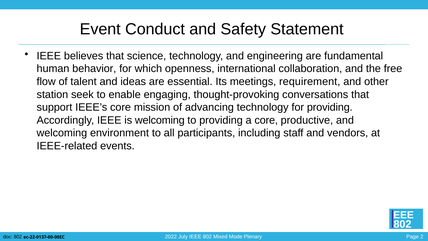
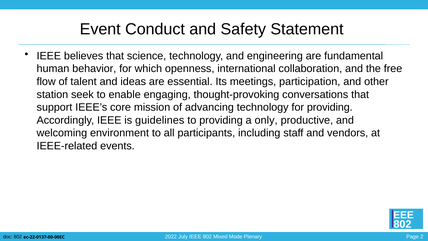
requirement: requirement -> participation (310, 82)
is welcoming: welcoming -> guidelines (160, 120)
a core: core -> only (266, 120)
